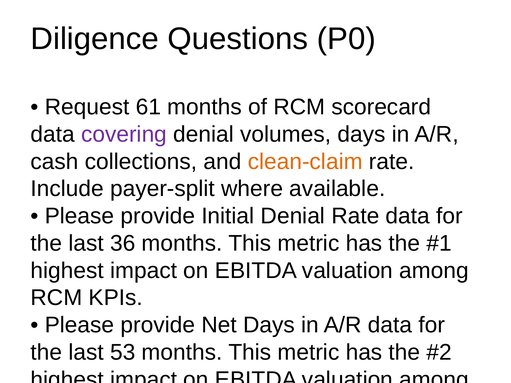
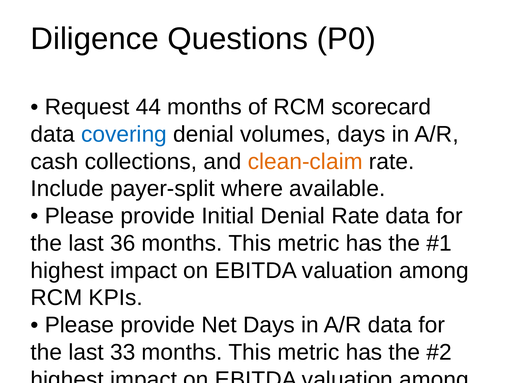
61: 61 -> 44 (148, 107)
covering colour: purple -> blue (124, 134)
53: 53 -> 33 (123, 352)
